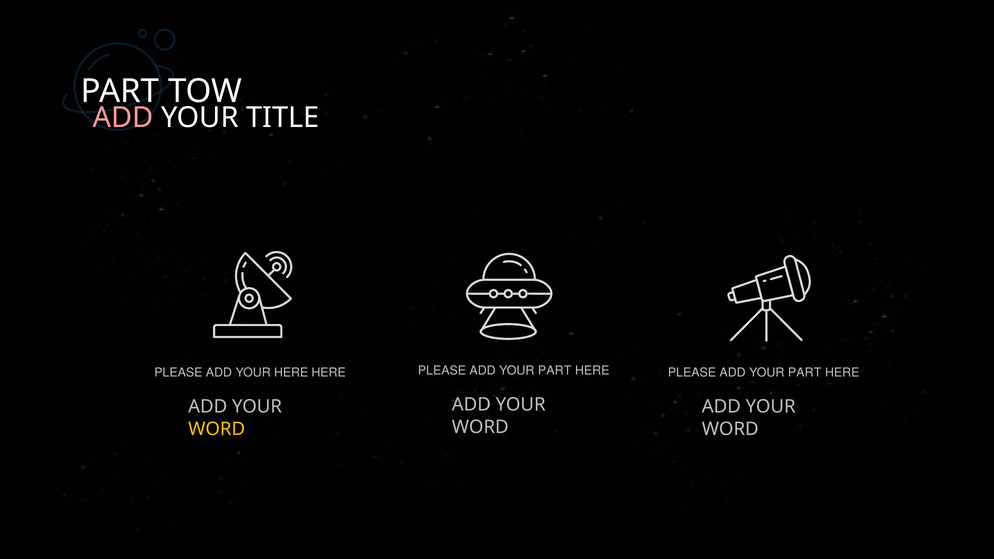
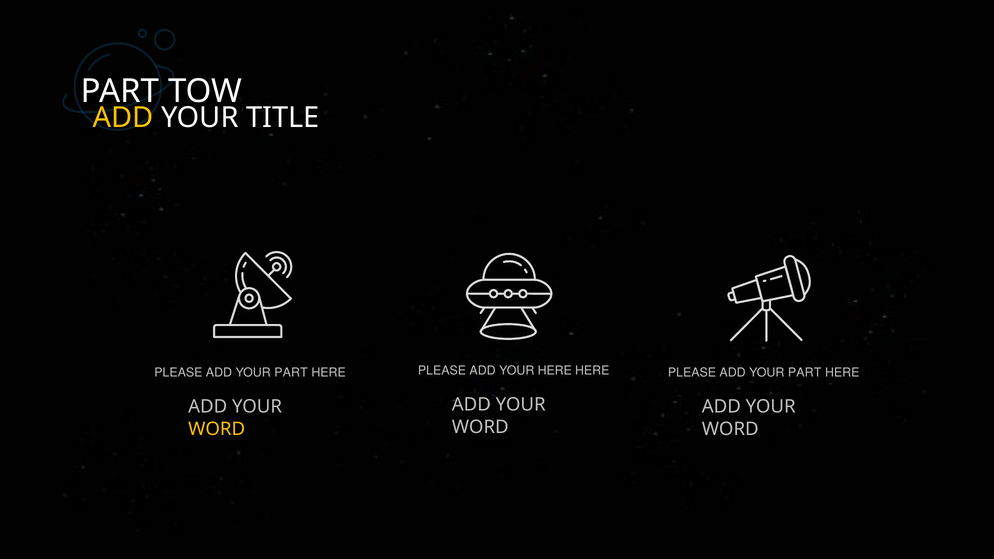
ADD colour: pink -> yellow (123, 118)
PART: PART -> HERE (555, 371)
HERE: HERE -> PART (291, 373)
